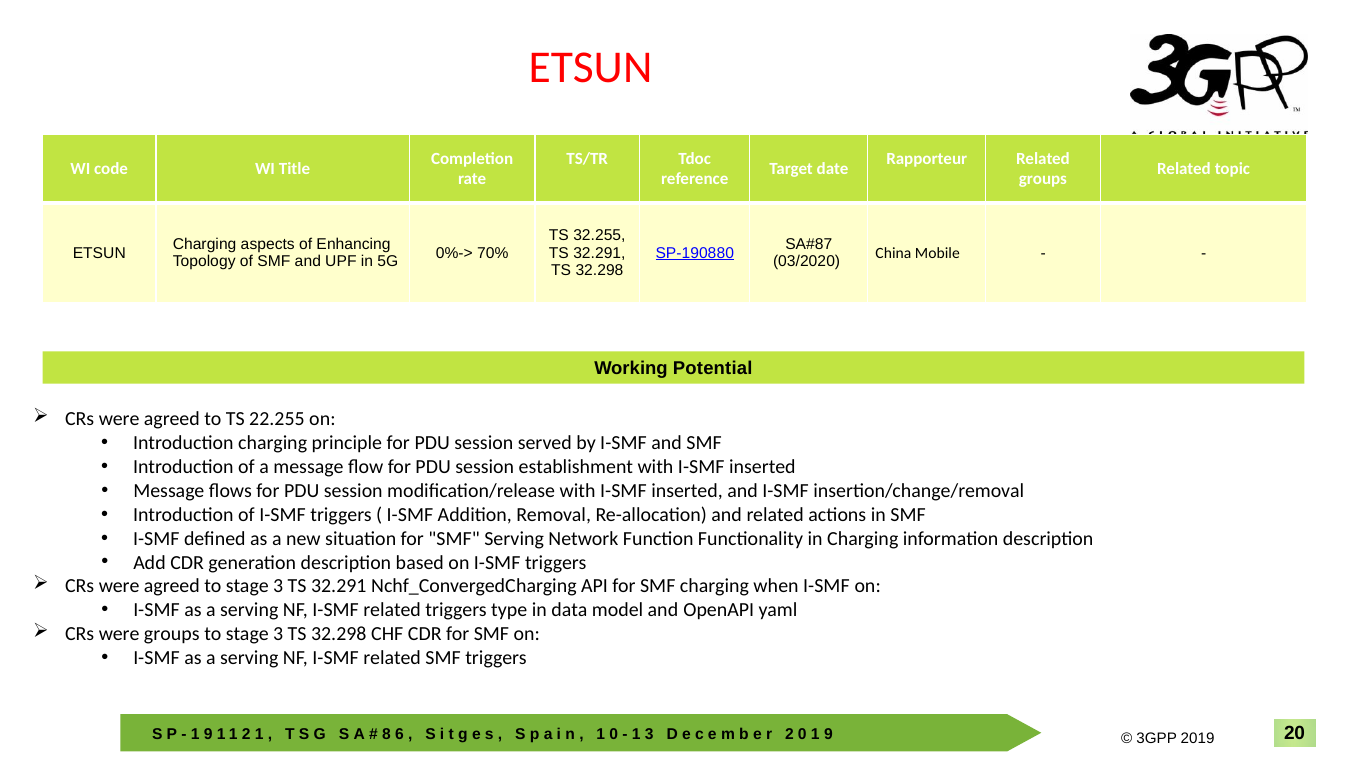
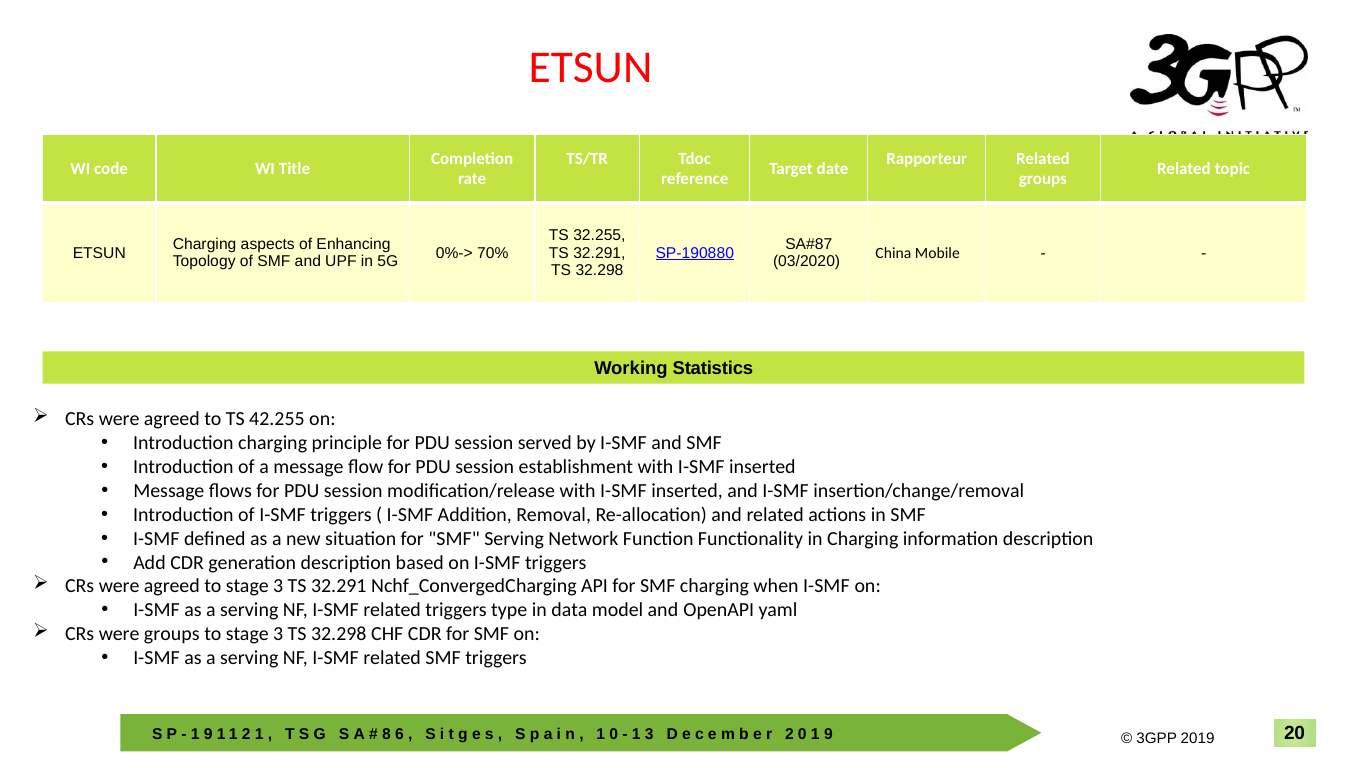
Potential: Potential -> Statistics (713, 369)
22.255: 22.255 -> 42.255 (277, 419)
